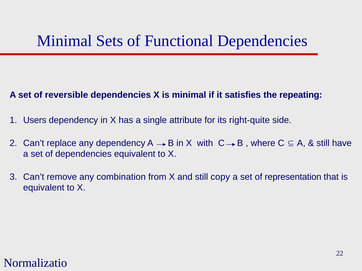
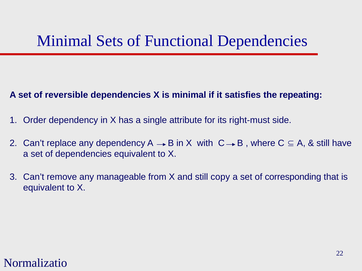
Users: Users -> Order (35, 120)
right-quite: right-quite -> right-must (249, 120)
combination: combination -> manageable (121, 177)
representation: representation -> corresponding (293, 177)
